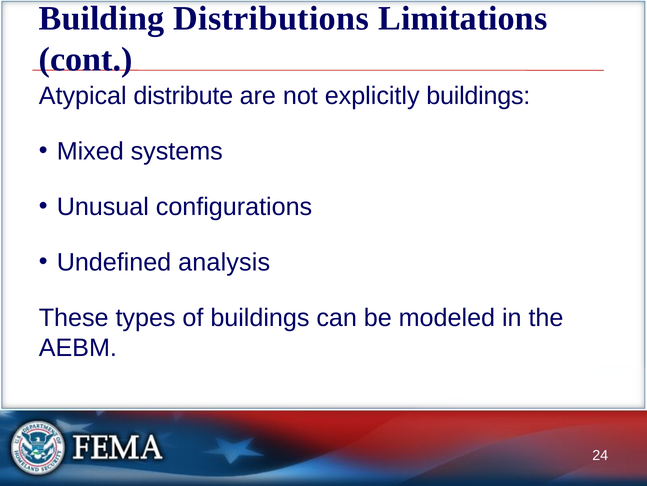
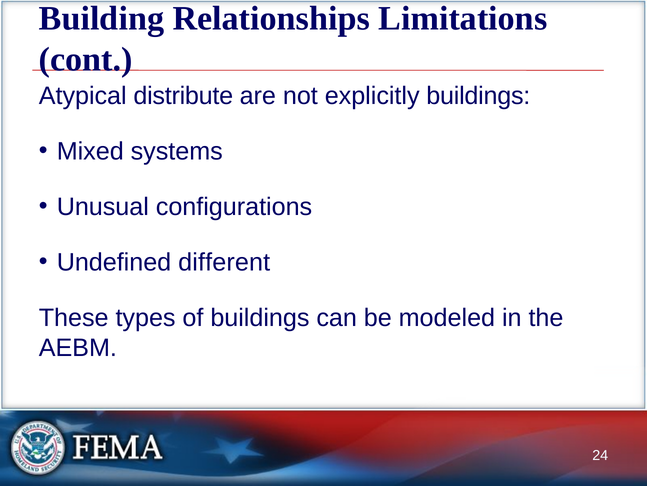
Distributions: Distributions -> Relationships (271, 19)
analysis: analysis -> different (224, 262)
